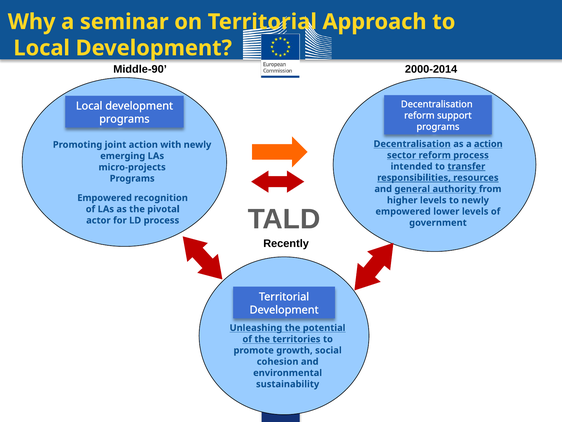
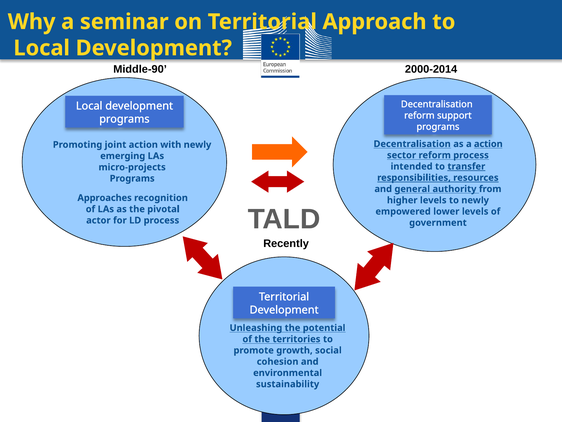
Empowered: Empowered -> Approaches (105, 198)
